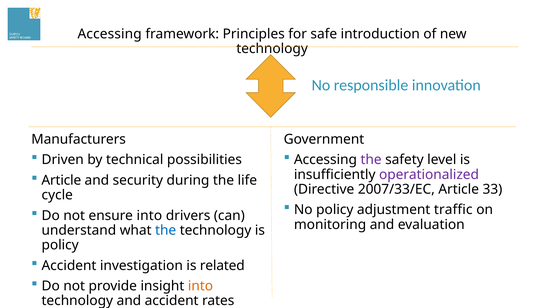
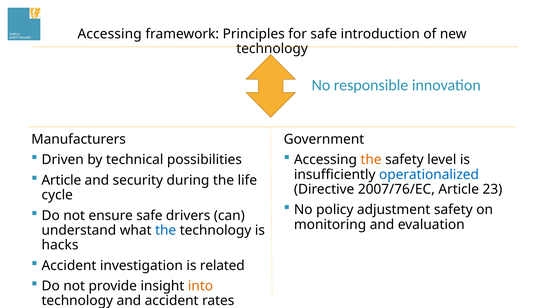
the colour: purple -> orange (371, 160)
operationalized colour: purple -> blue (429, 174)
2007/33/EC: 2007/33/EC -> 2007/76/EC (396, 189)
33: 33 -> 23 (492, 189)
adjustment traffic: traffic -> safety (453, 210)
ensure into: into -> safe (149, 215)
policy: policy -> hacks (60, 245)
